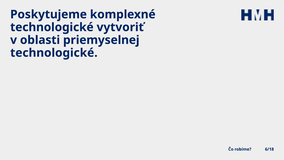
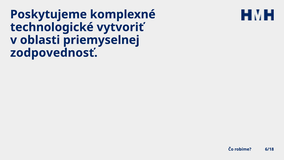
technologické: technologické -> zodpovednosť (54, 53)
